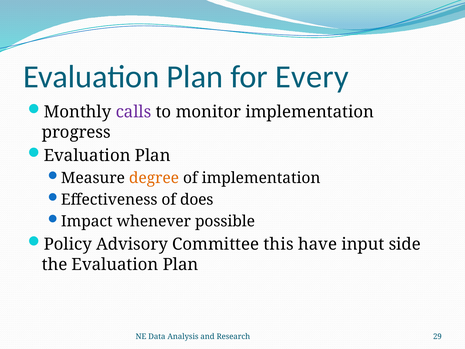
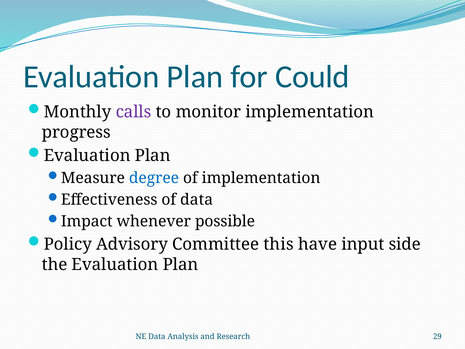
Every: Every -> Could (312, 77)
degree colour: orange -> blue (154, 178)
of does: does -> data (197, 200)
